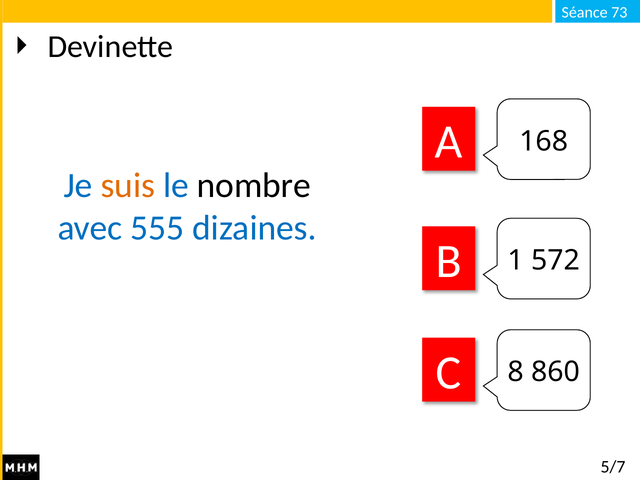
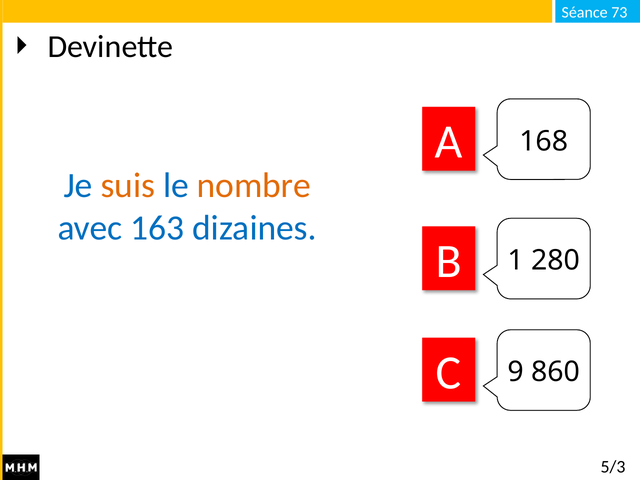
nombre colour: black -> orange (254, 185)
555: 555 -> 163 (157, 228)
572: 572 -> 280 (555, 261)
8: 8 -> 9 (516, 372)
5/7: 5/7 -> 5/3 (613, 467)
